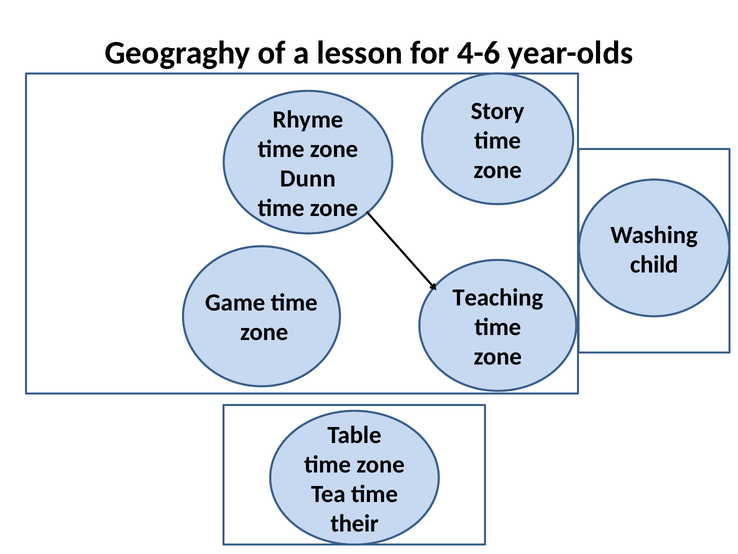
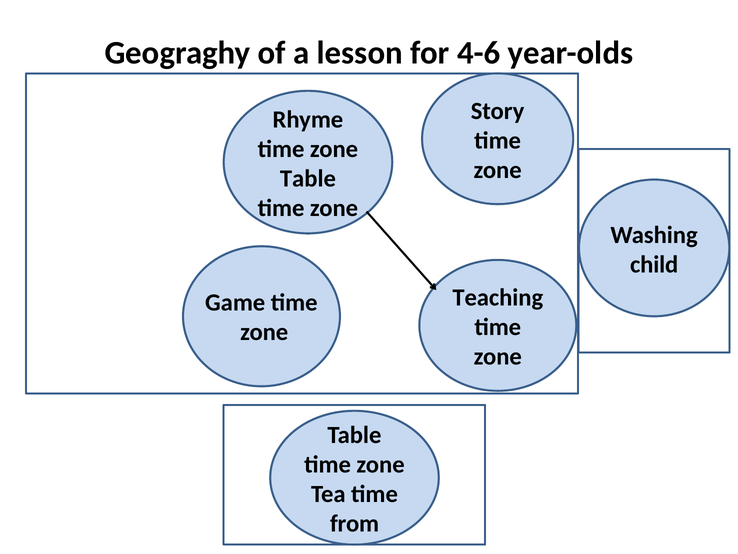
Dunn: Dunn -> Table (308, 178)
their: their -> from (355, 523)
